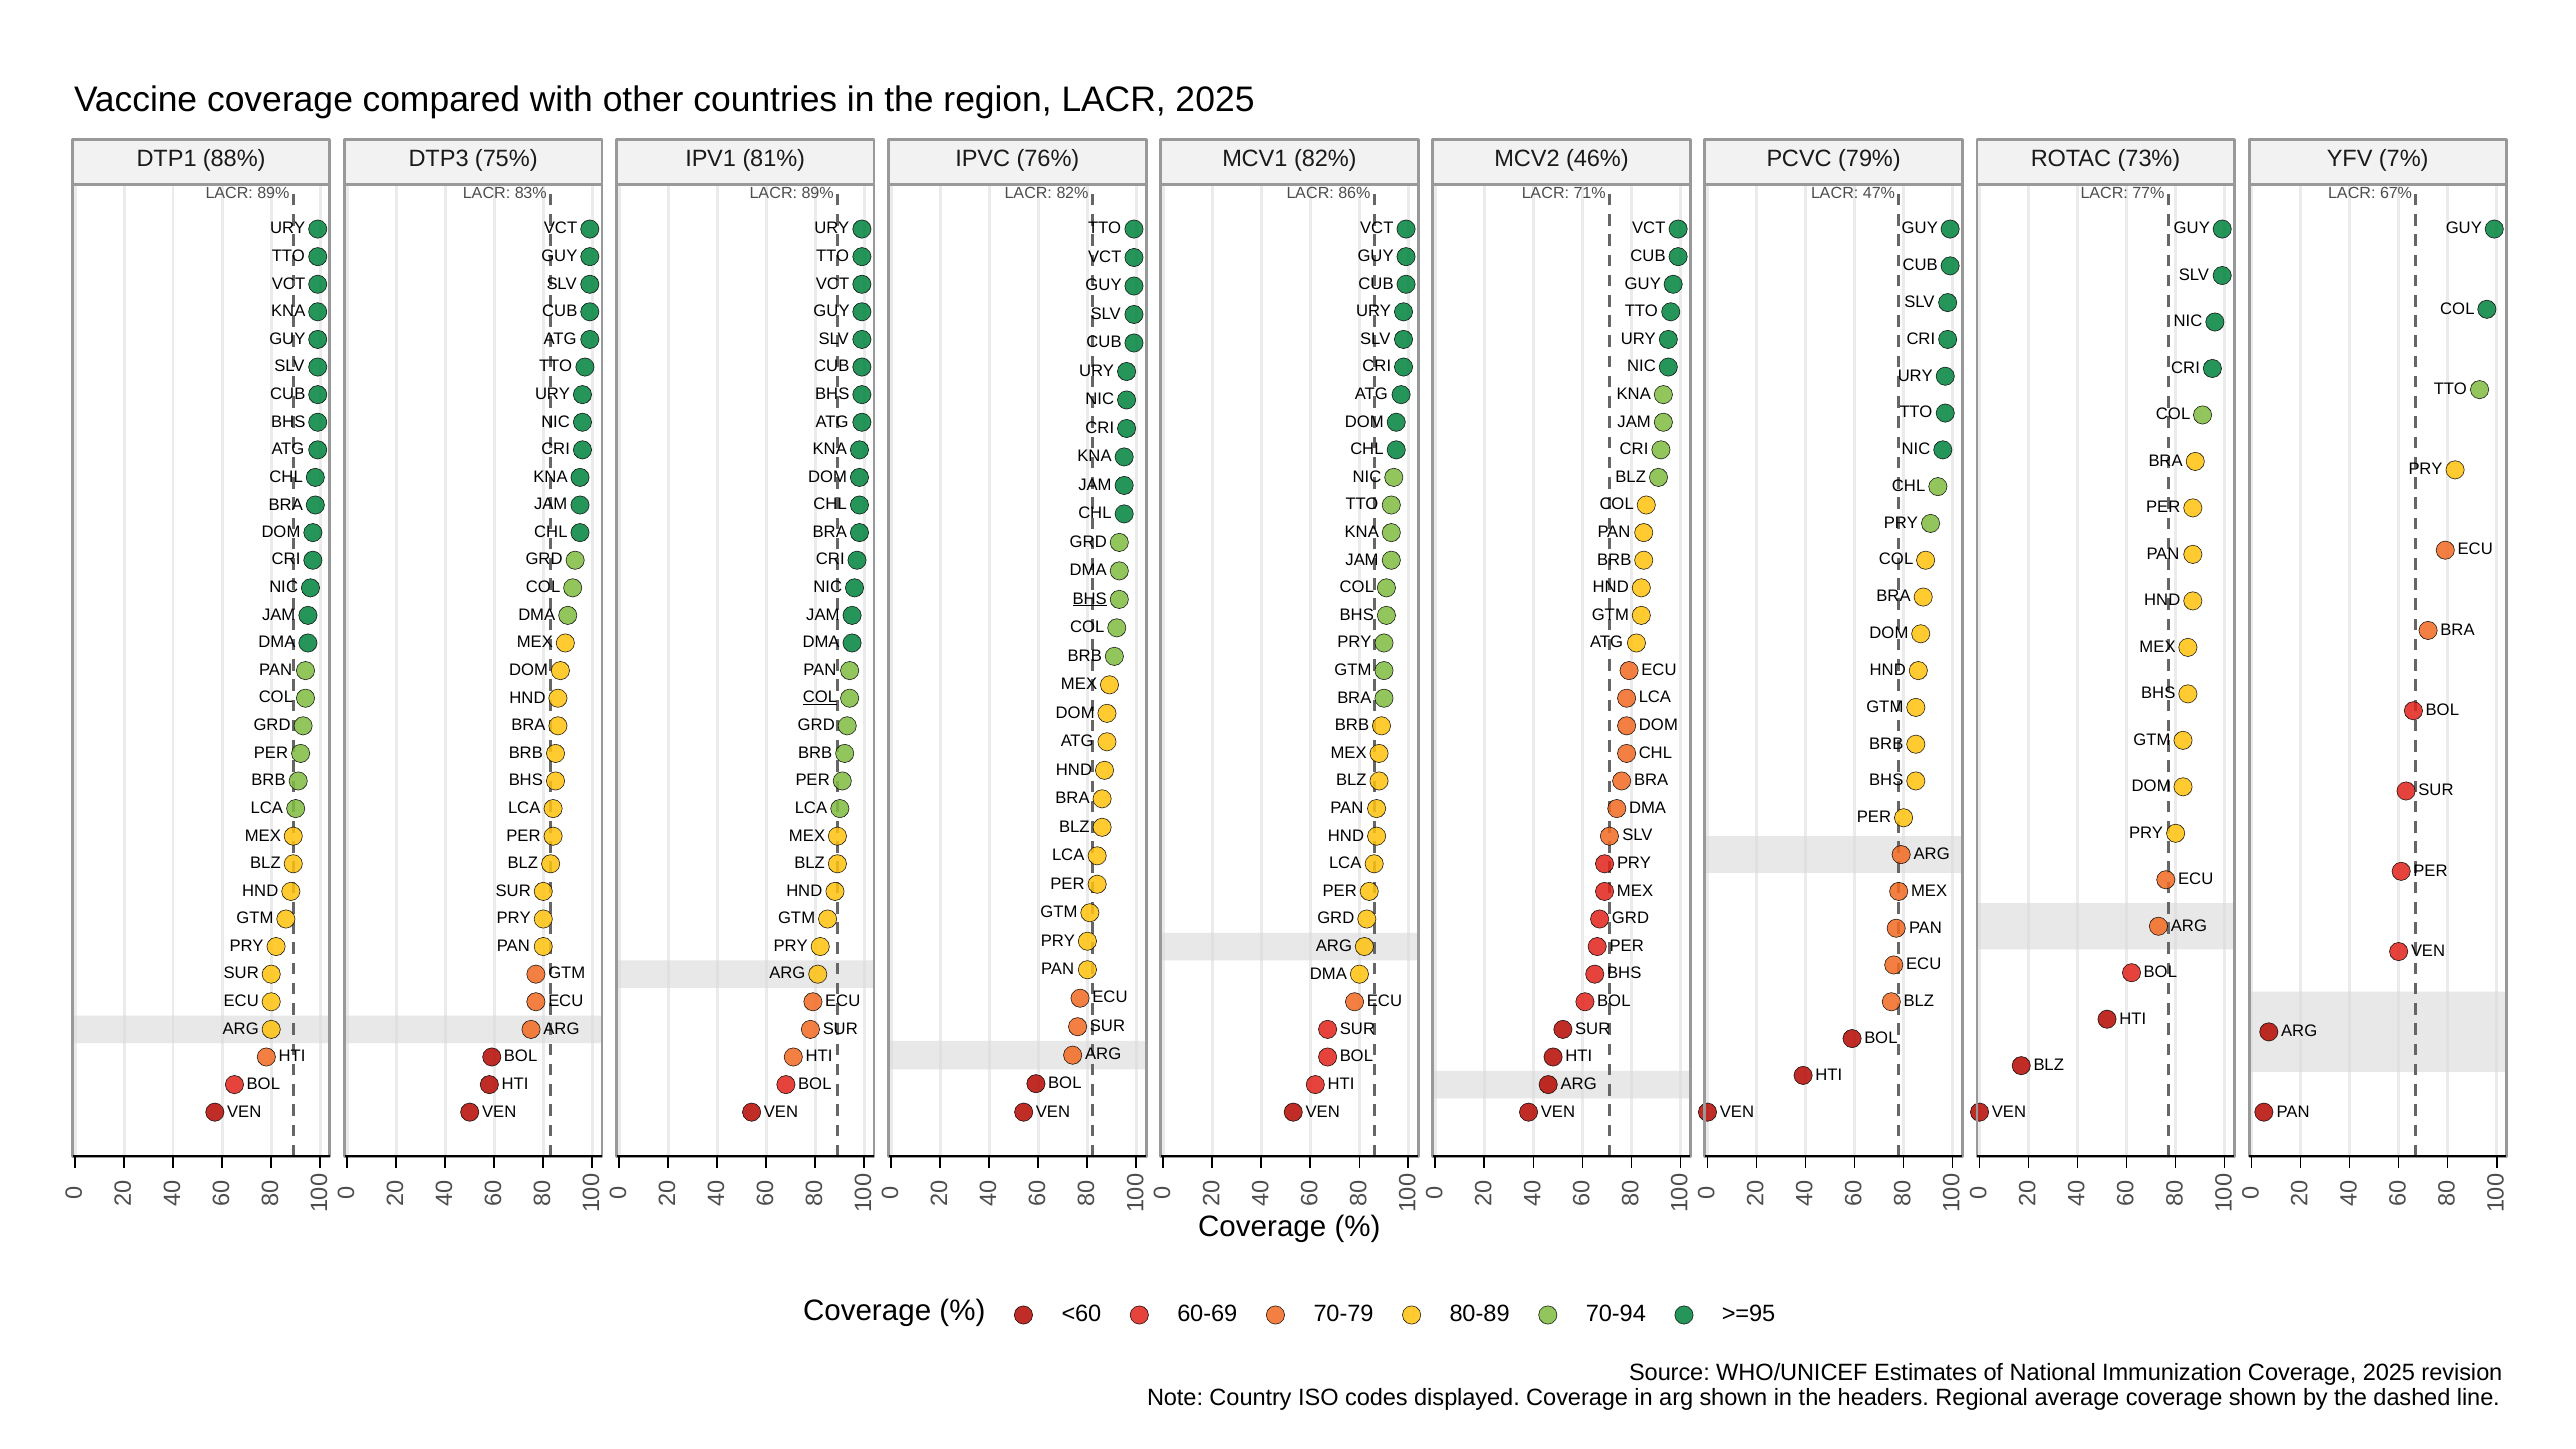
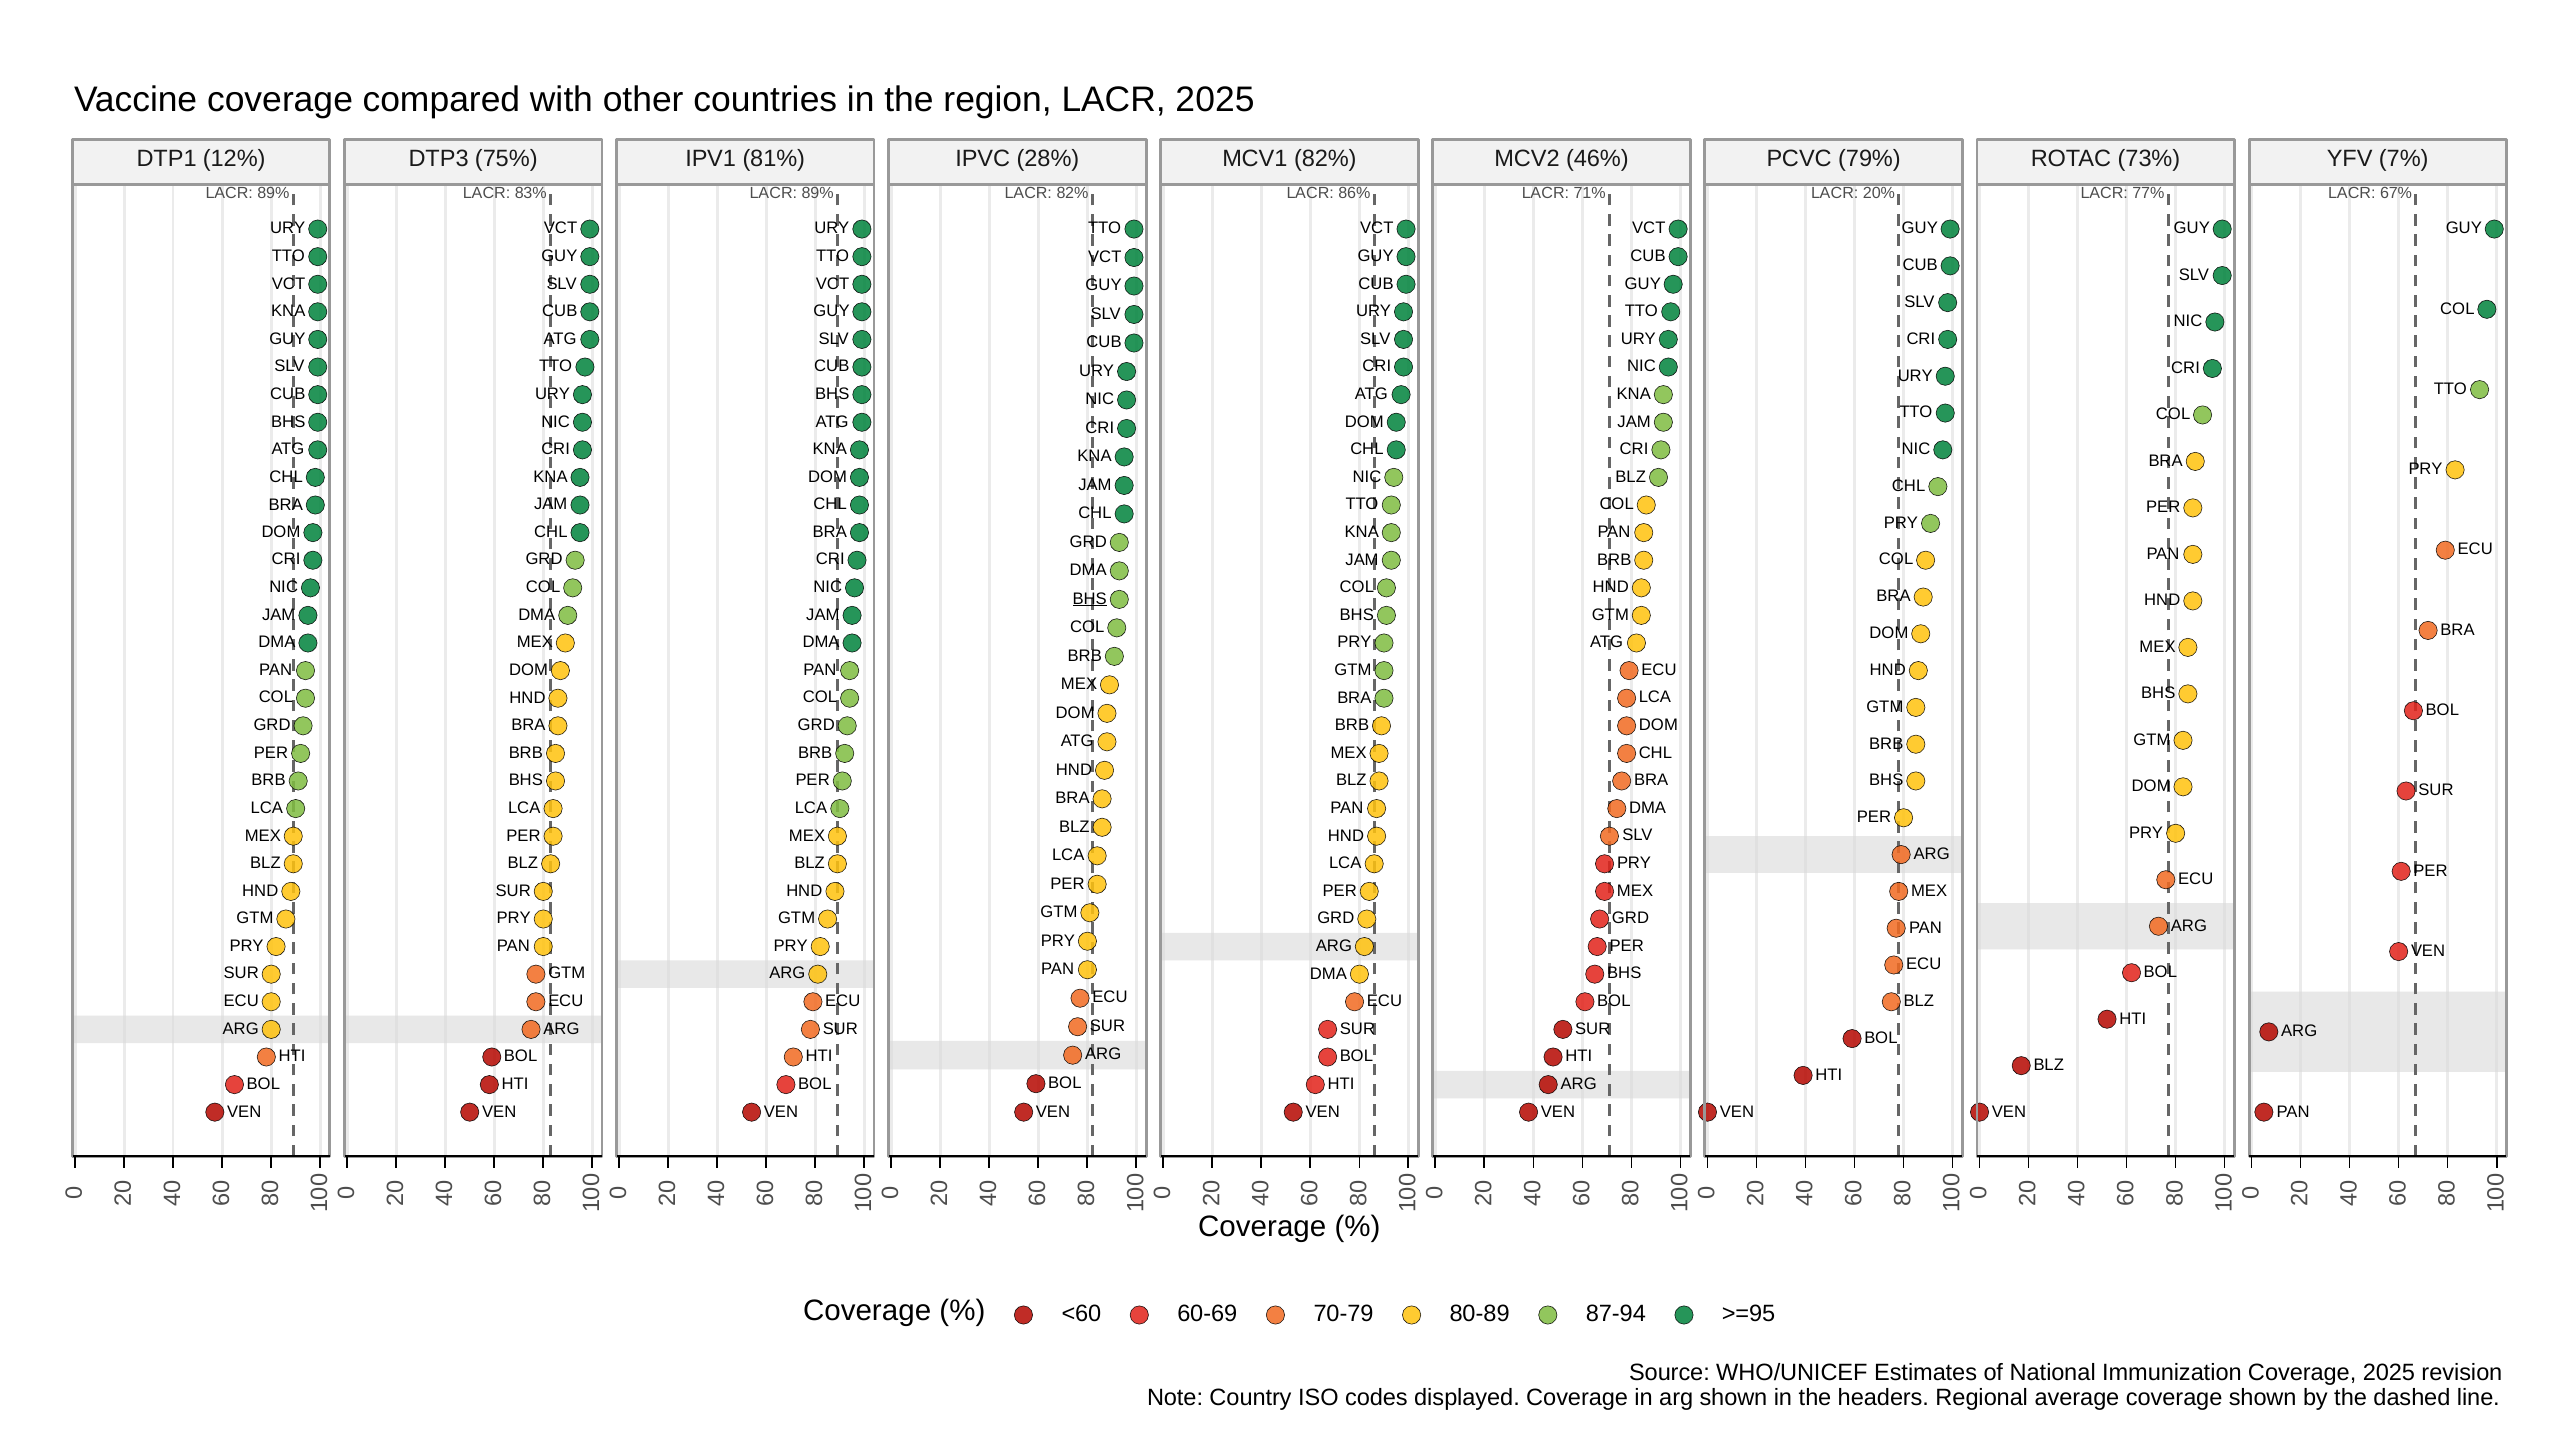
88%: 88% -> 12% (234, 159)
76%: 76% -> 28% (1048, 159)
47%: 47% -> 20% (1879, 193)
COL underline: present -> none (820, 697)
70-94: 70-94 -> 87-94 (1616, 1314)
